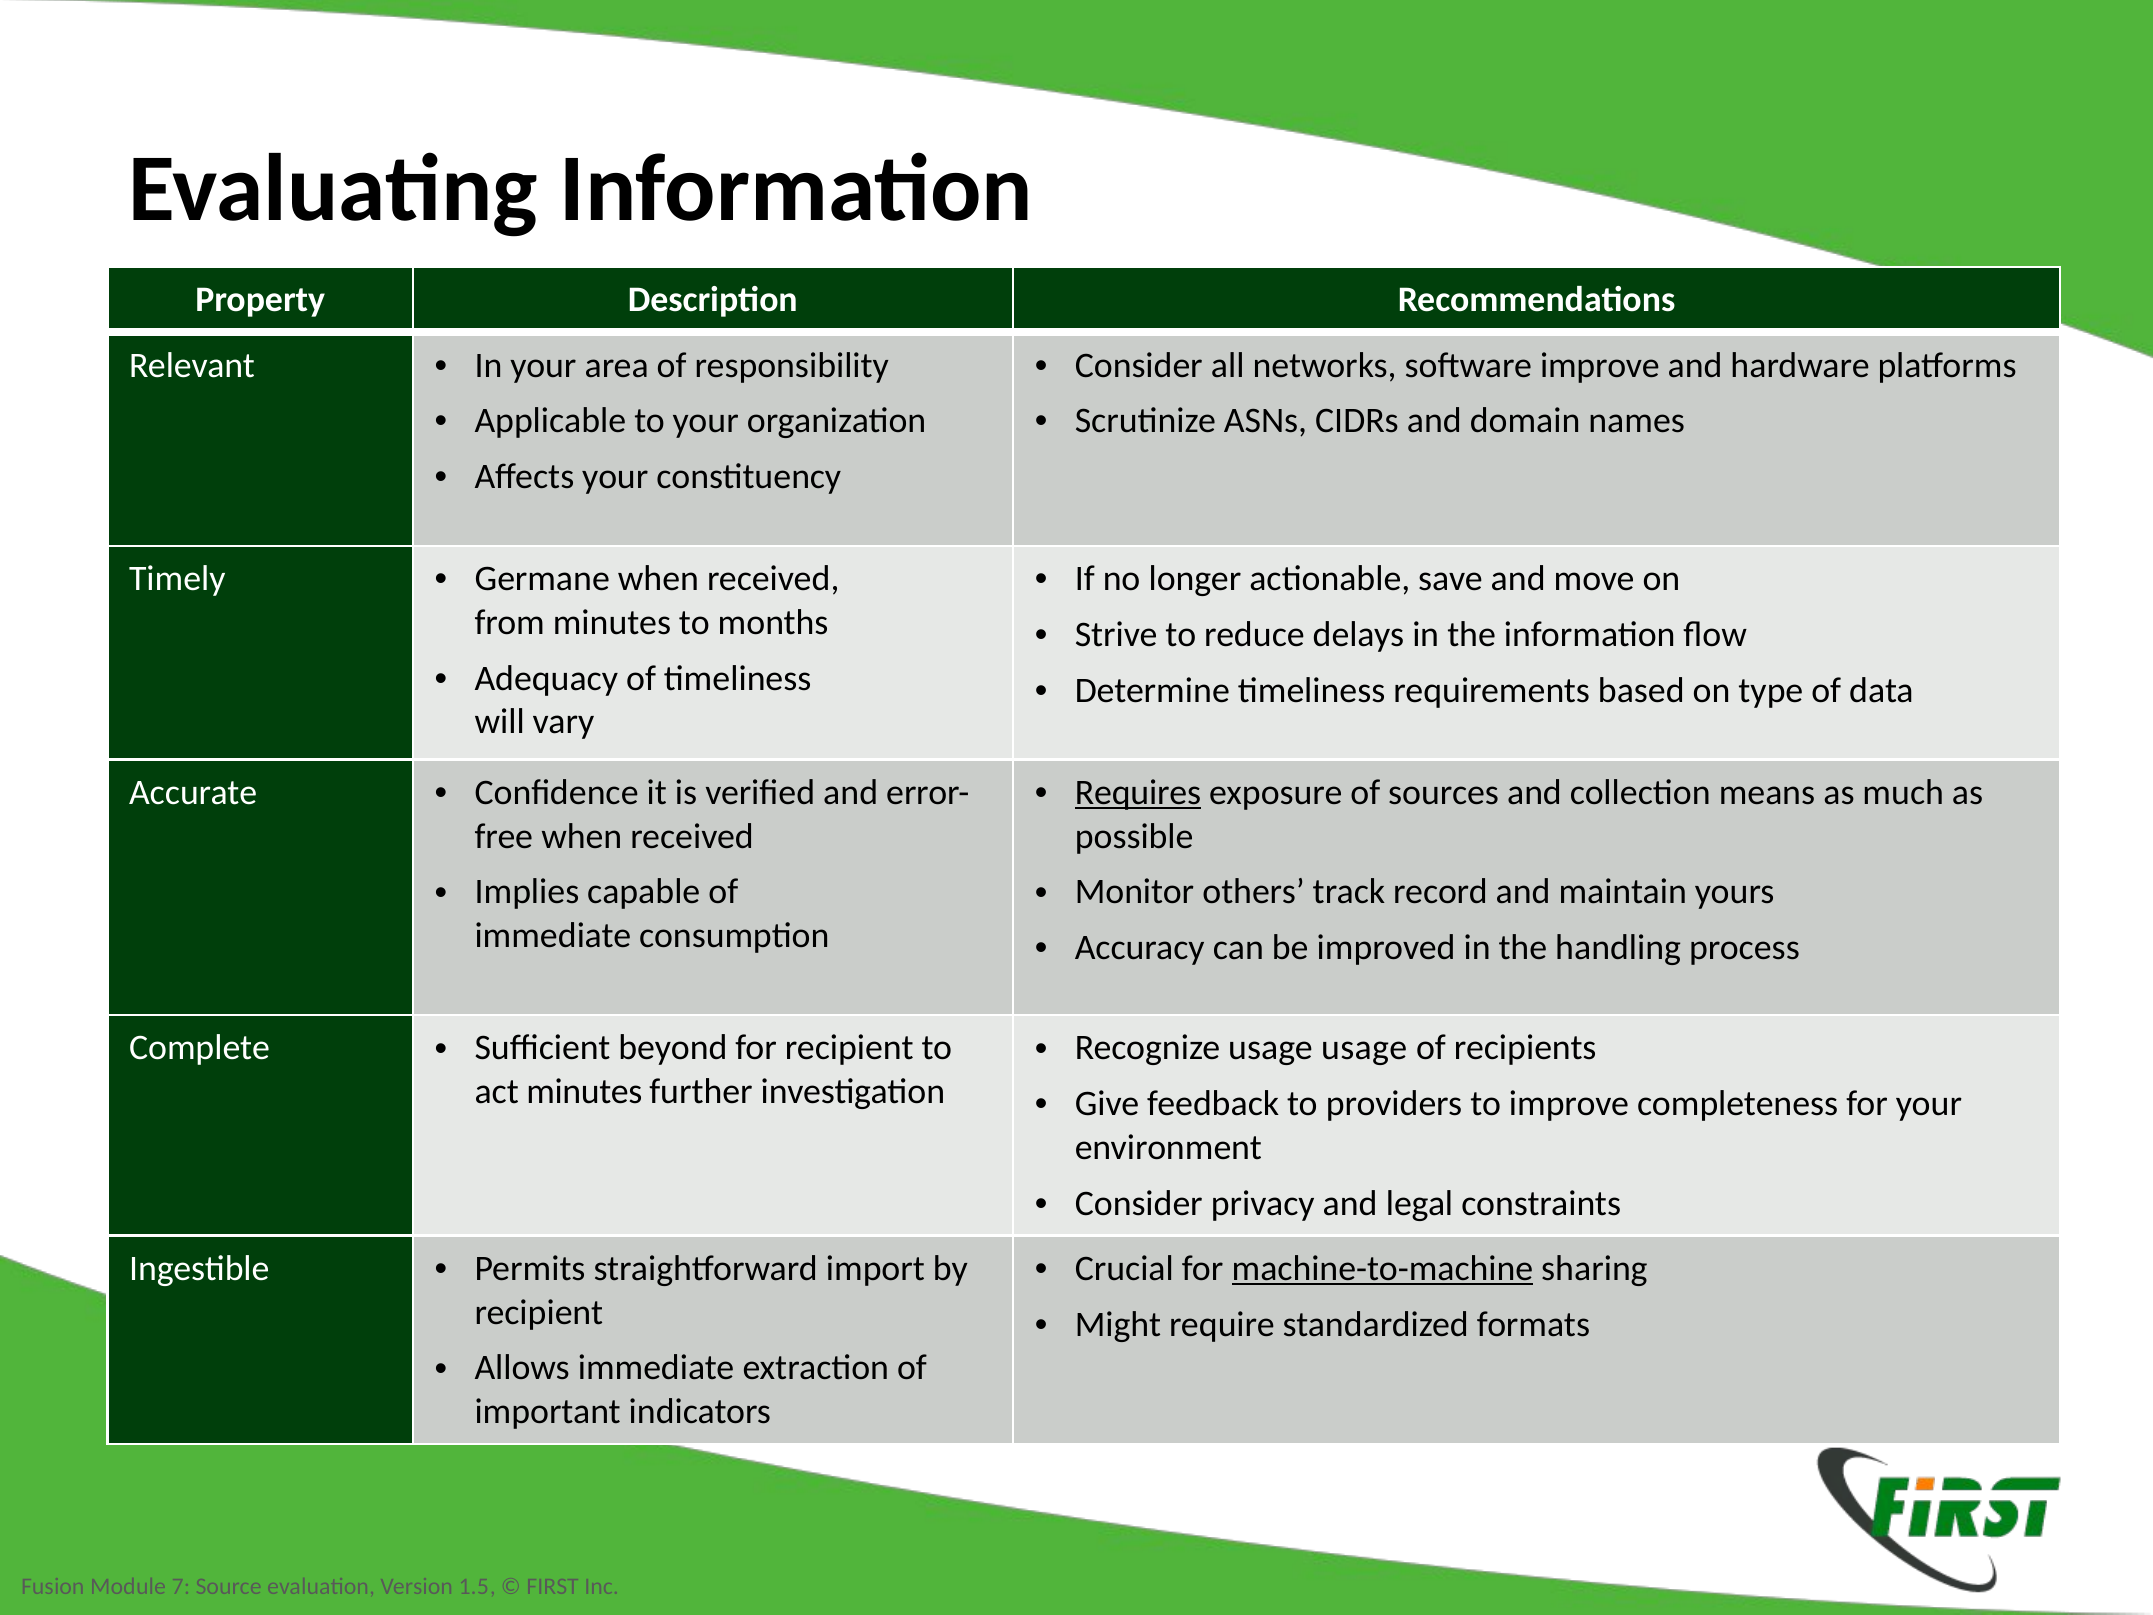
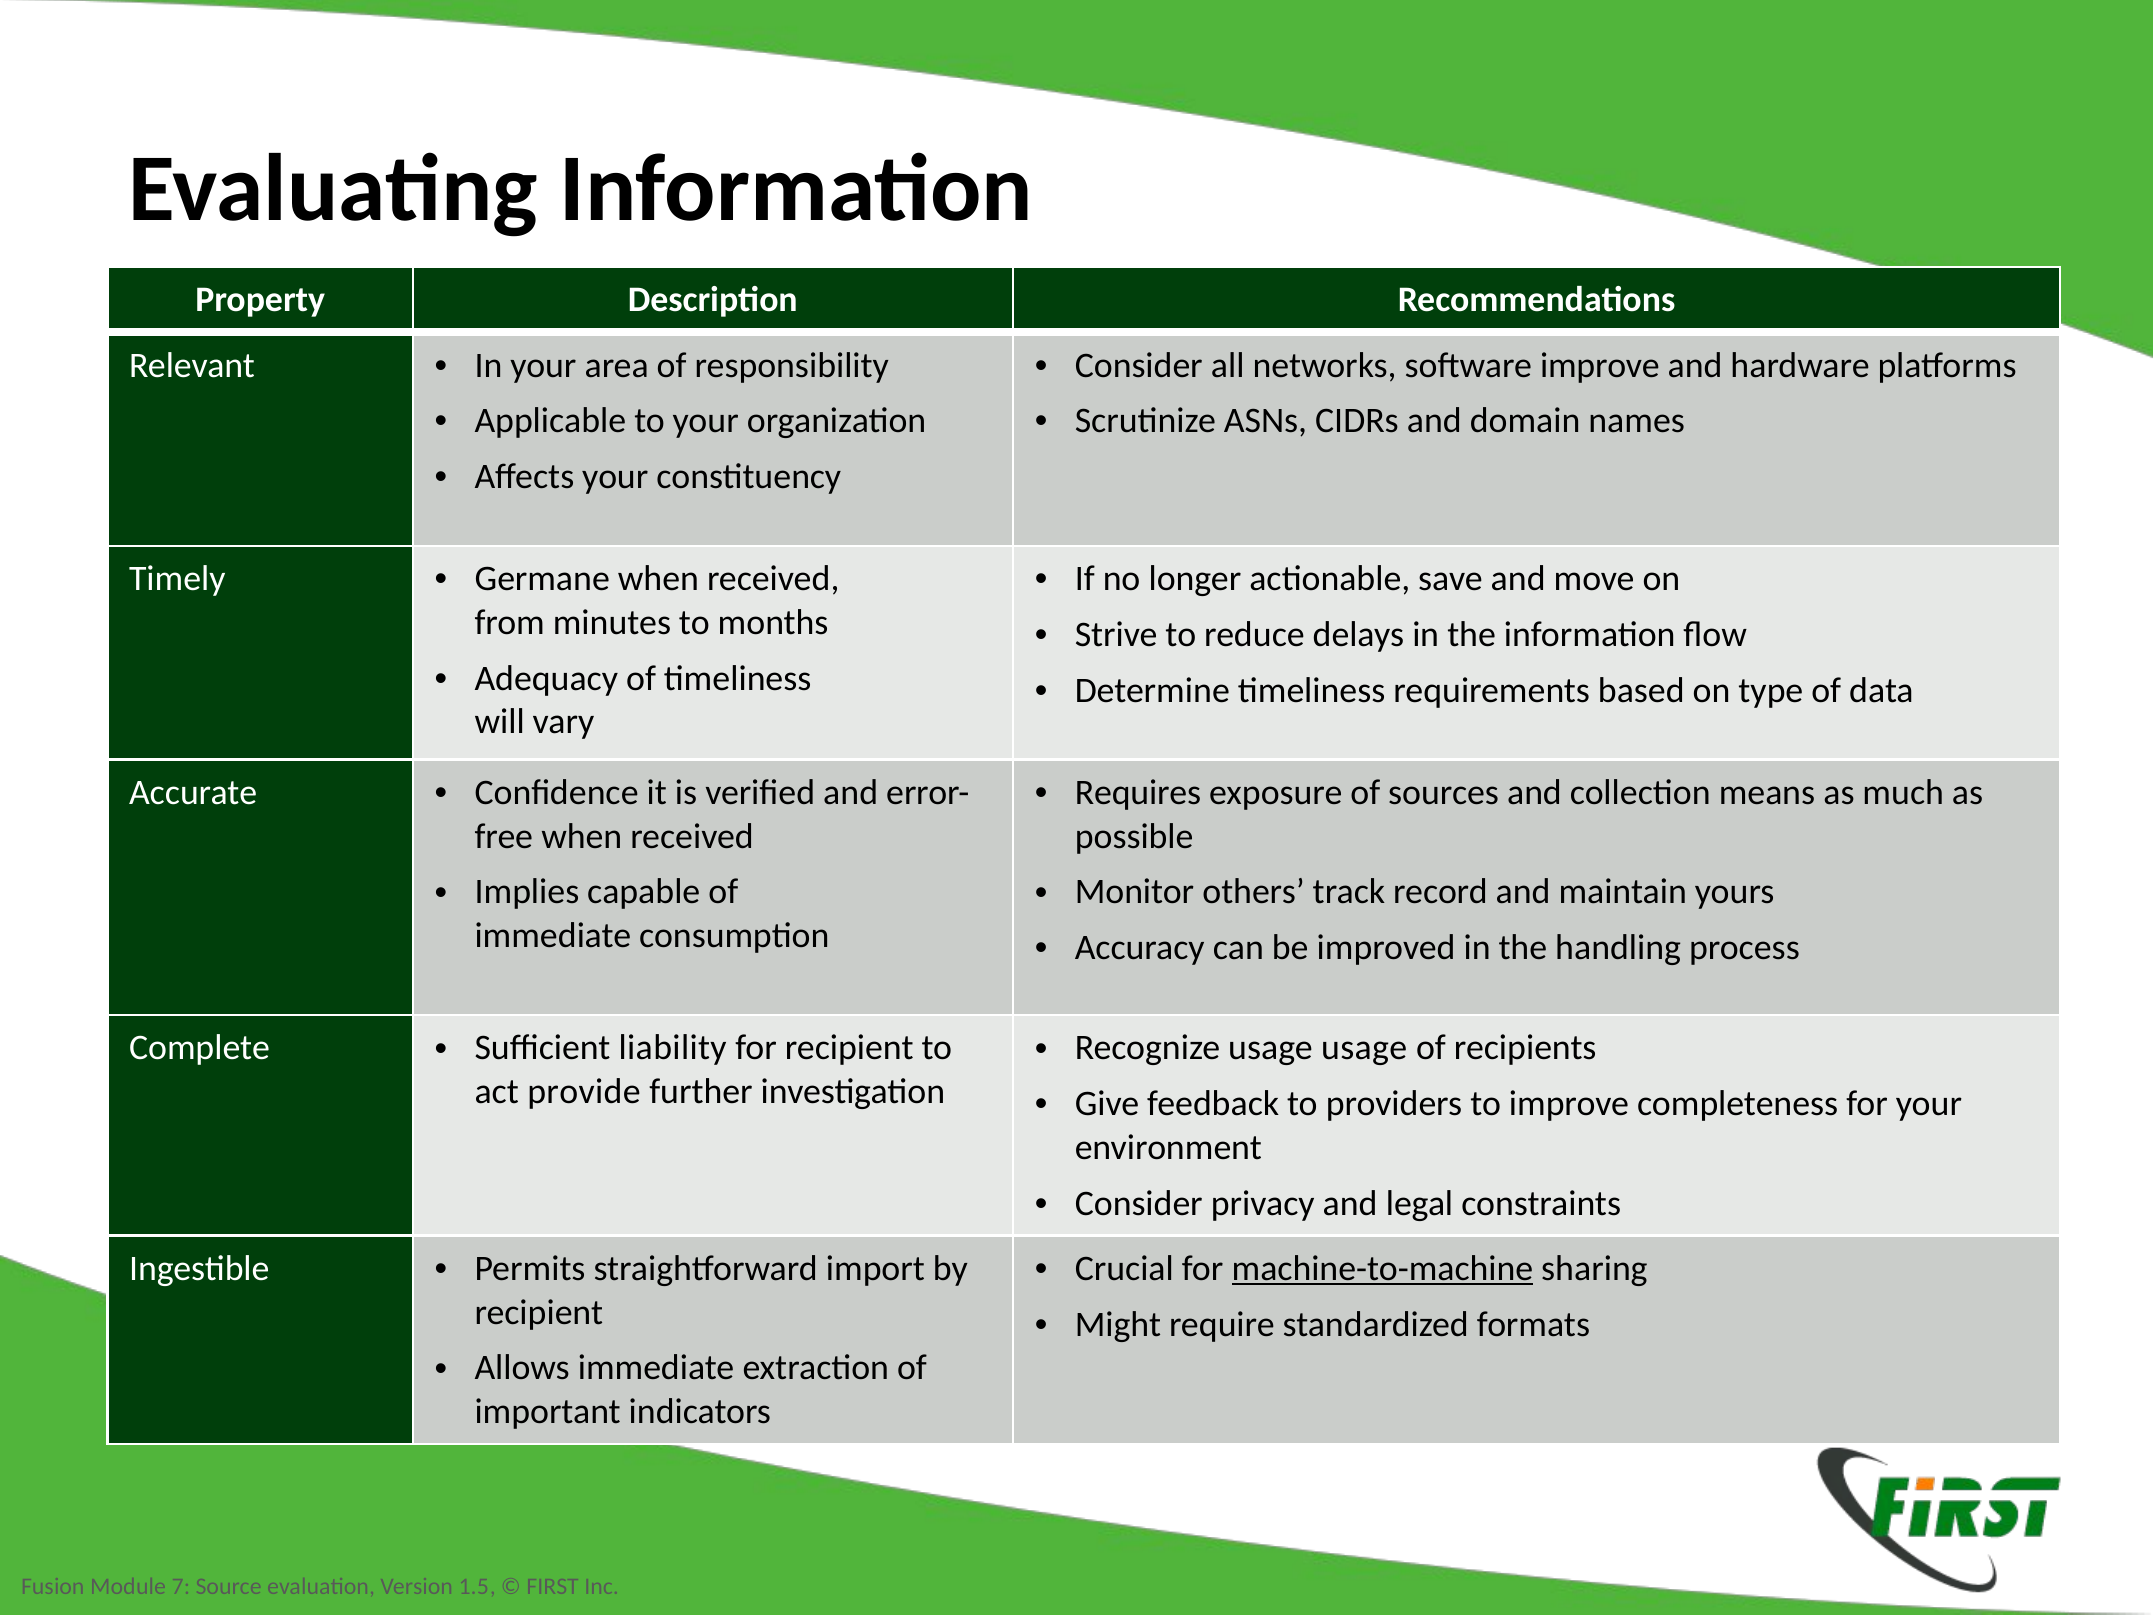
Requires underline: present -> none (1138, 792)
beyond: beyond -> liability (673, 1048)
act minutes: minutes -> provide (584, 1092)
